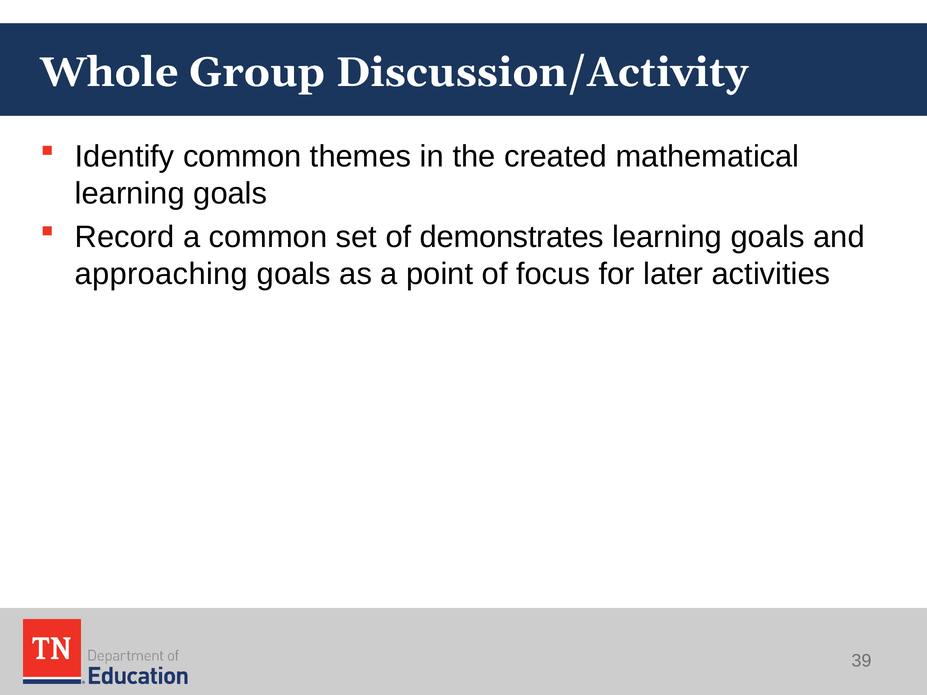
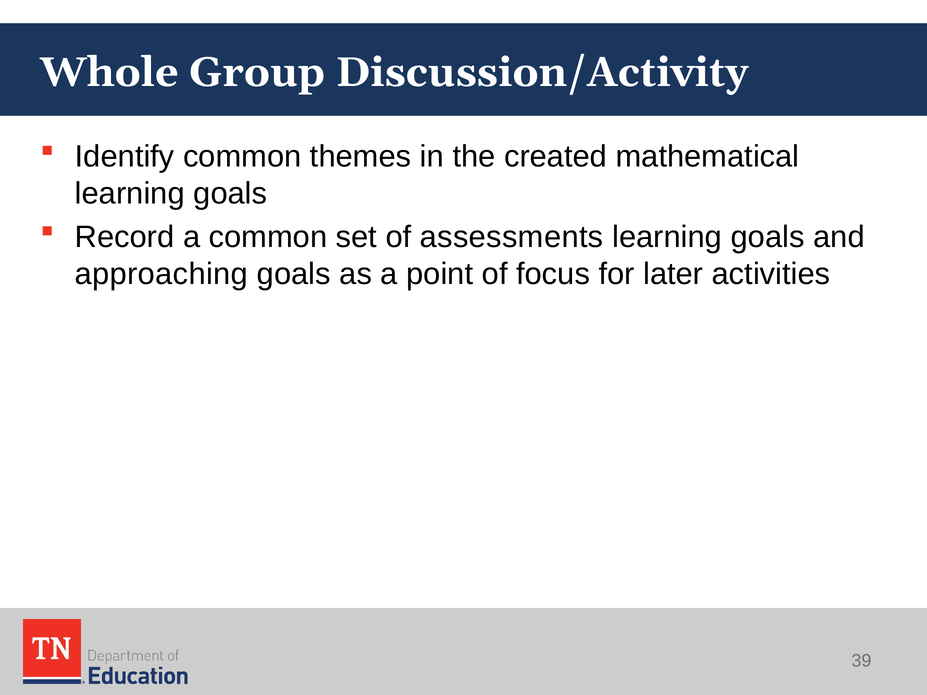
demonstrates: demonstrates -> assessments (512, 237)
